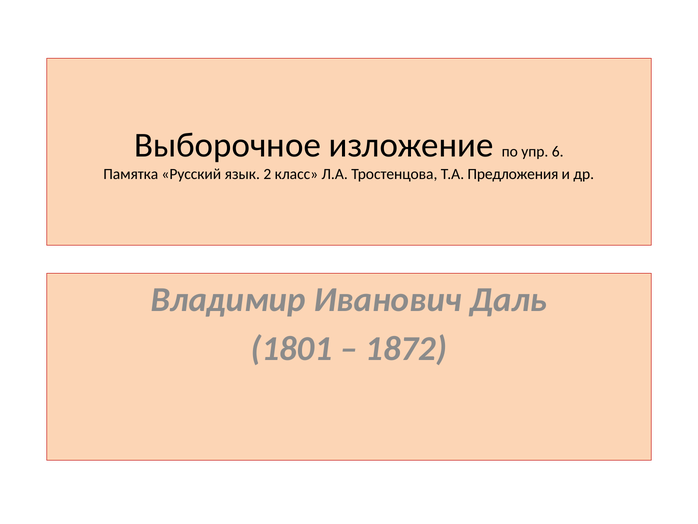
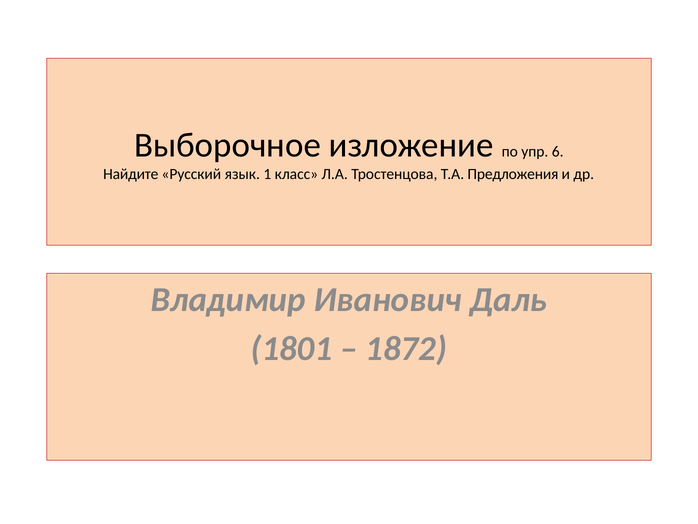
Памятка: Памятка -> Найдите (131, 174)
2: 2 -> 1 (267, 174)
